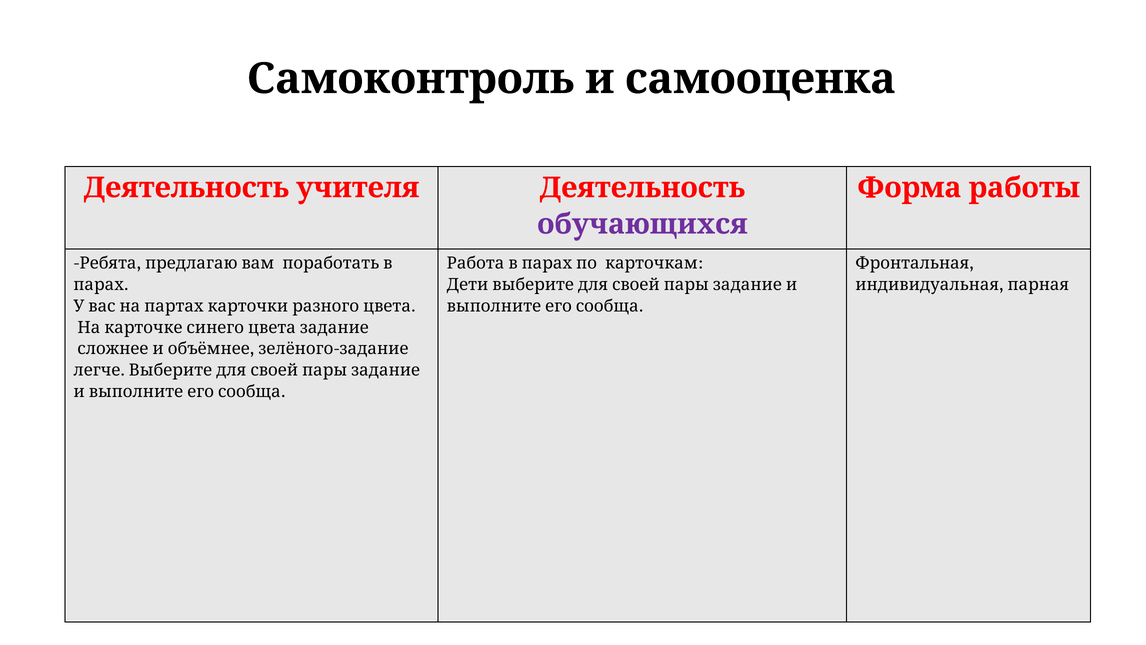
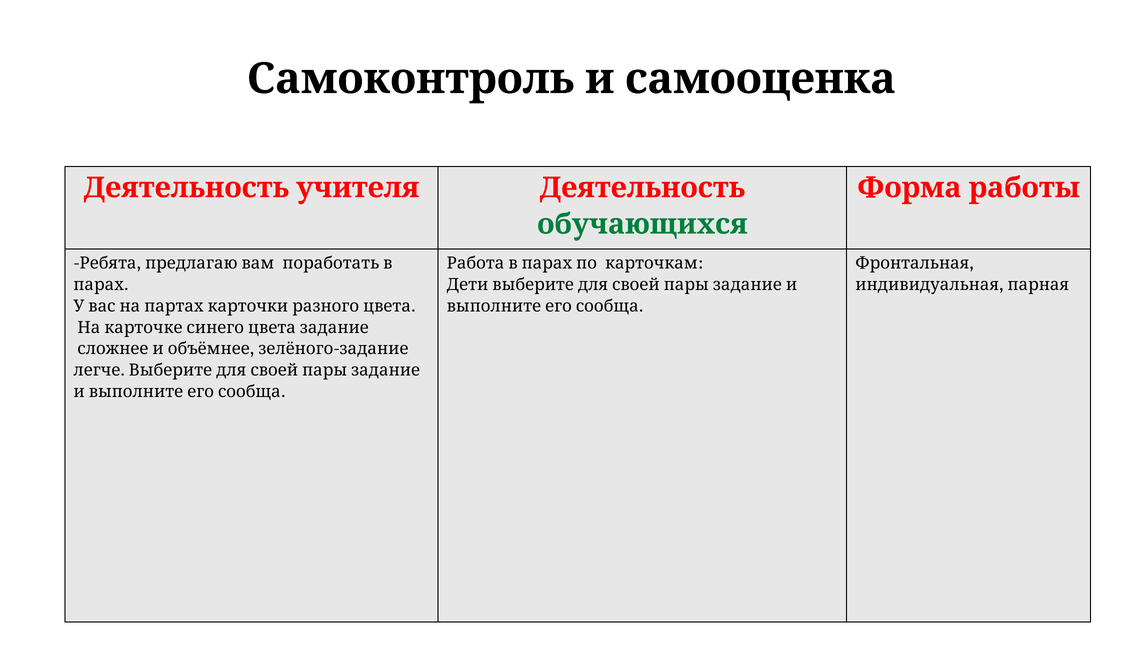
обучающихся colour: purple -> green (642, 224)
